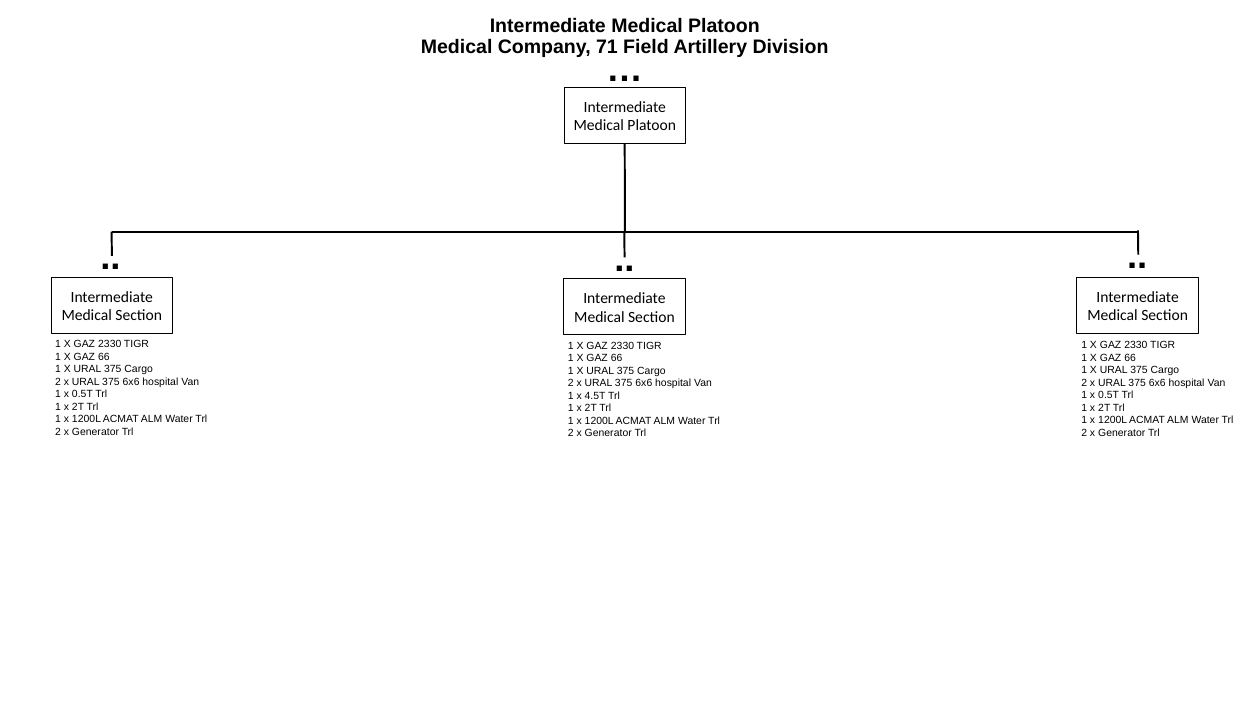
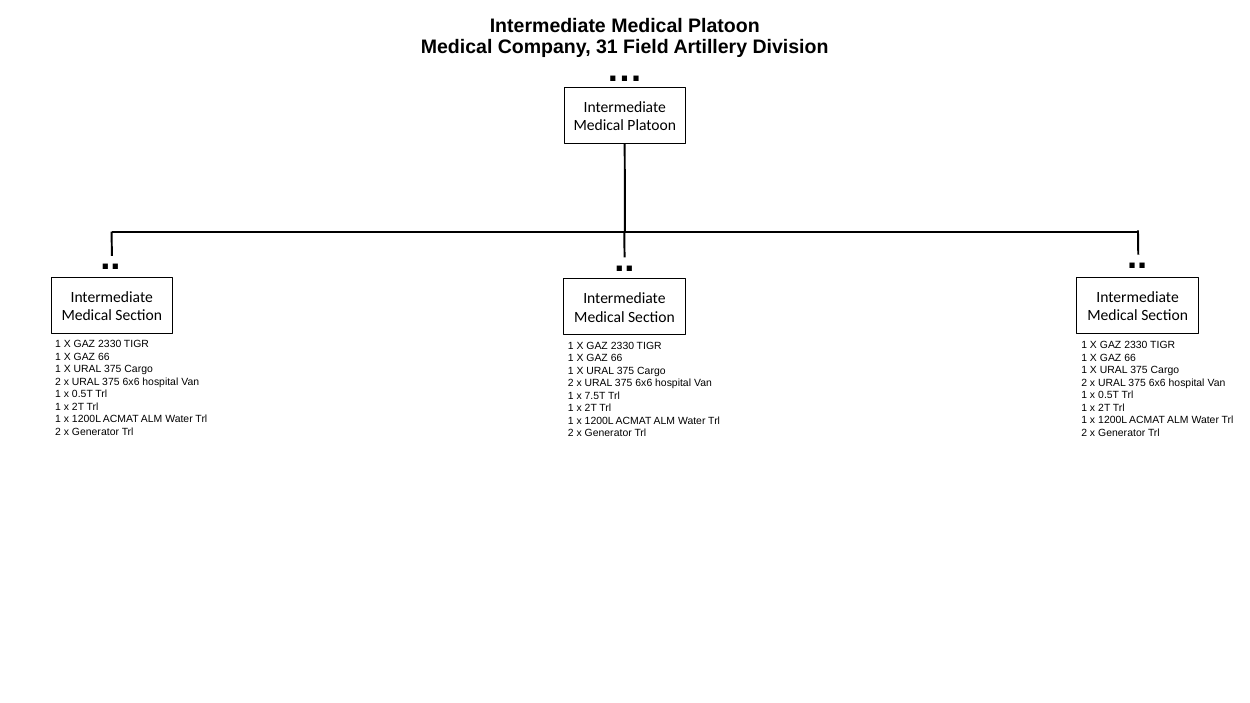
71: 71 -> 31 (607, 47)
4.5T: 4.5T -> 7.5T (595, 396)
